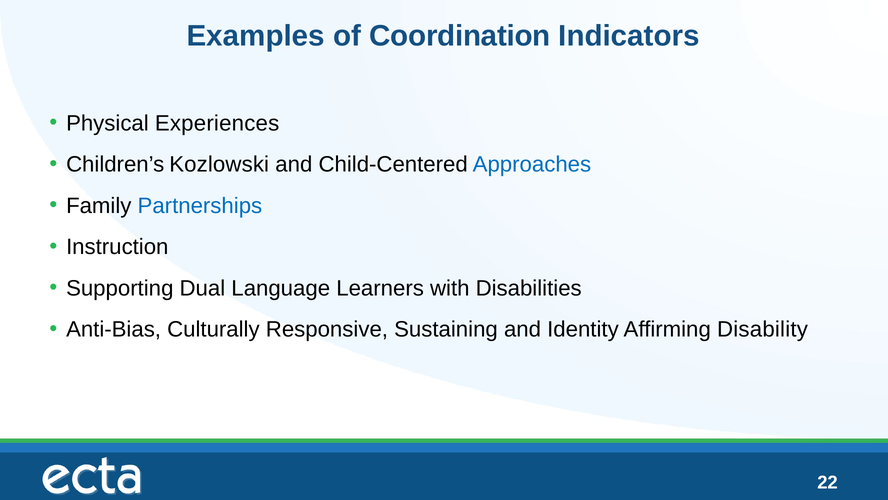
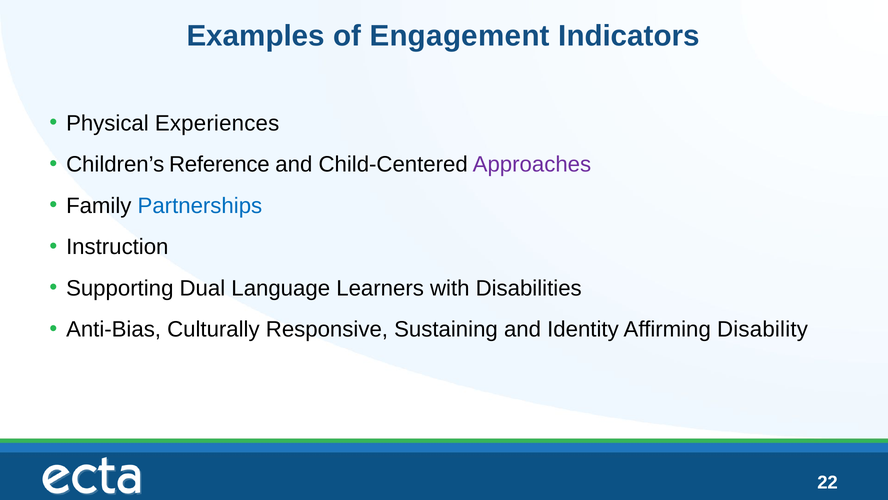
Coordination: Coordination -> Engagement (460, 36)
Kozlowski: Kozlowski -> Reference (219, 164)
Approaches colour: blue -> purple (532, 164)
